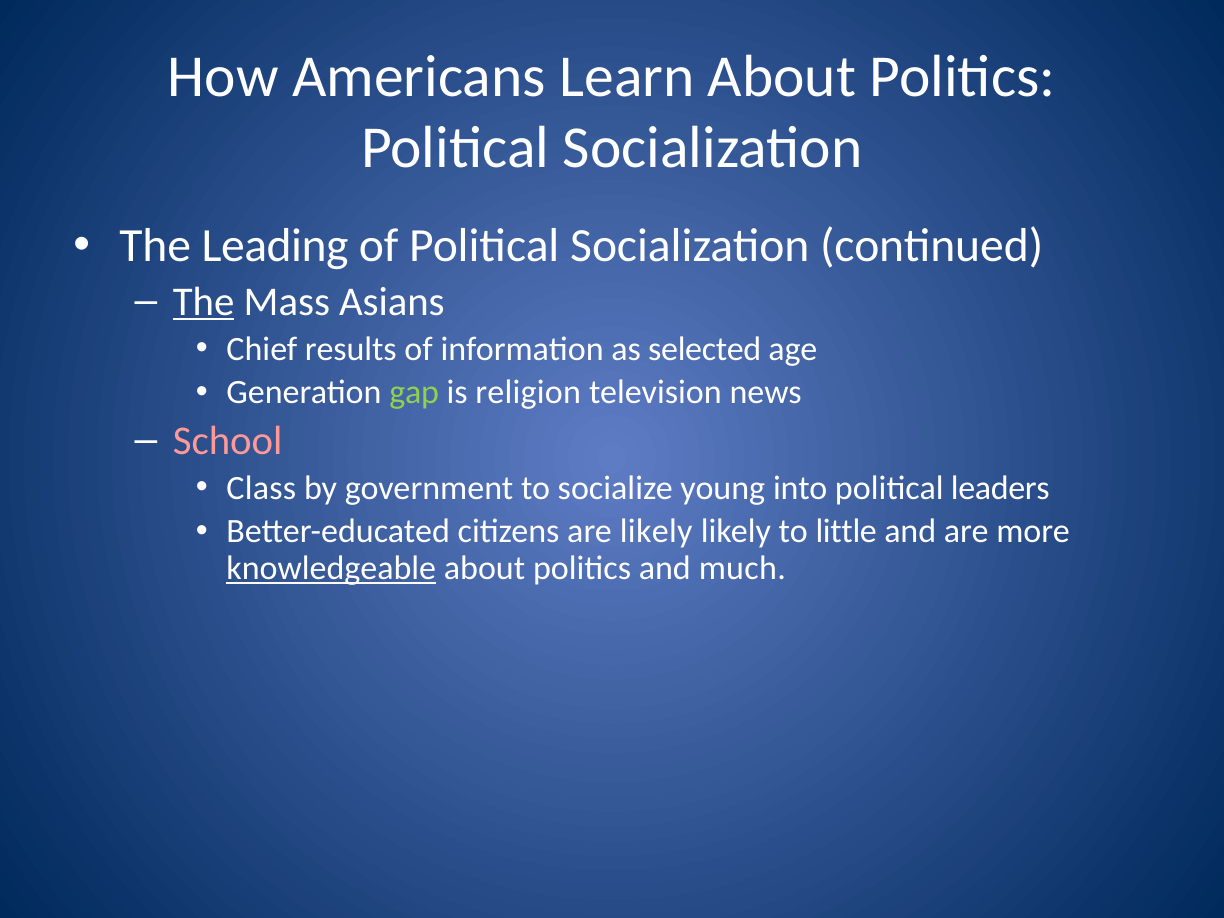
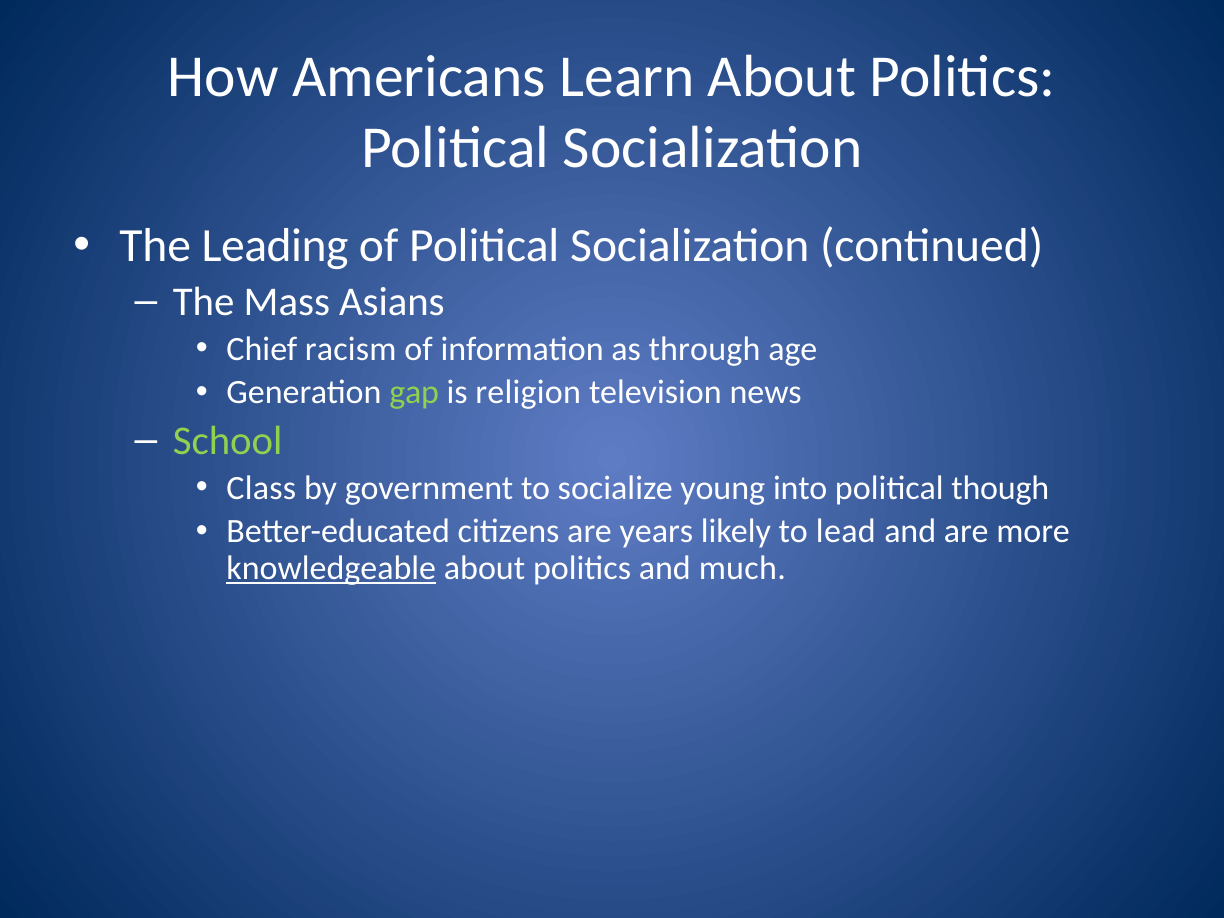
The underline: present -> none (204, 302)
results: results -> racism (351, 349)
selected: selected -> through (704, 349)
School colour: pink -> light green (228, 441)
leaders: leaders -> though (1000, 488)
are likely: likely -> years (656, 532)
little: little -> lead (846, 532)
